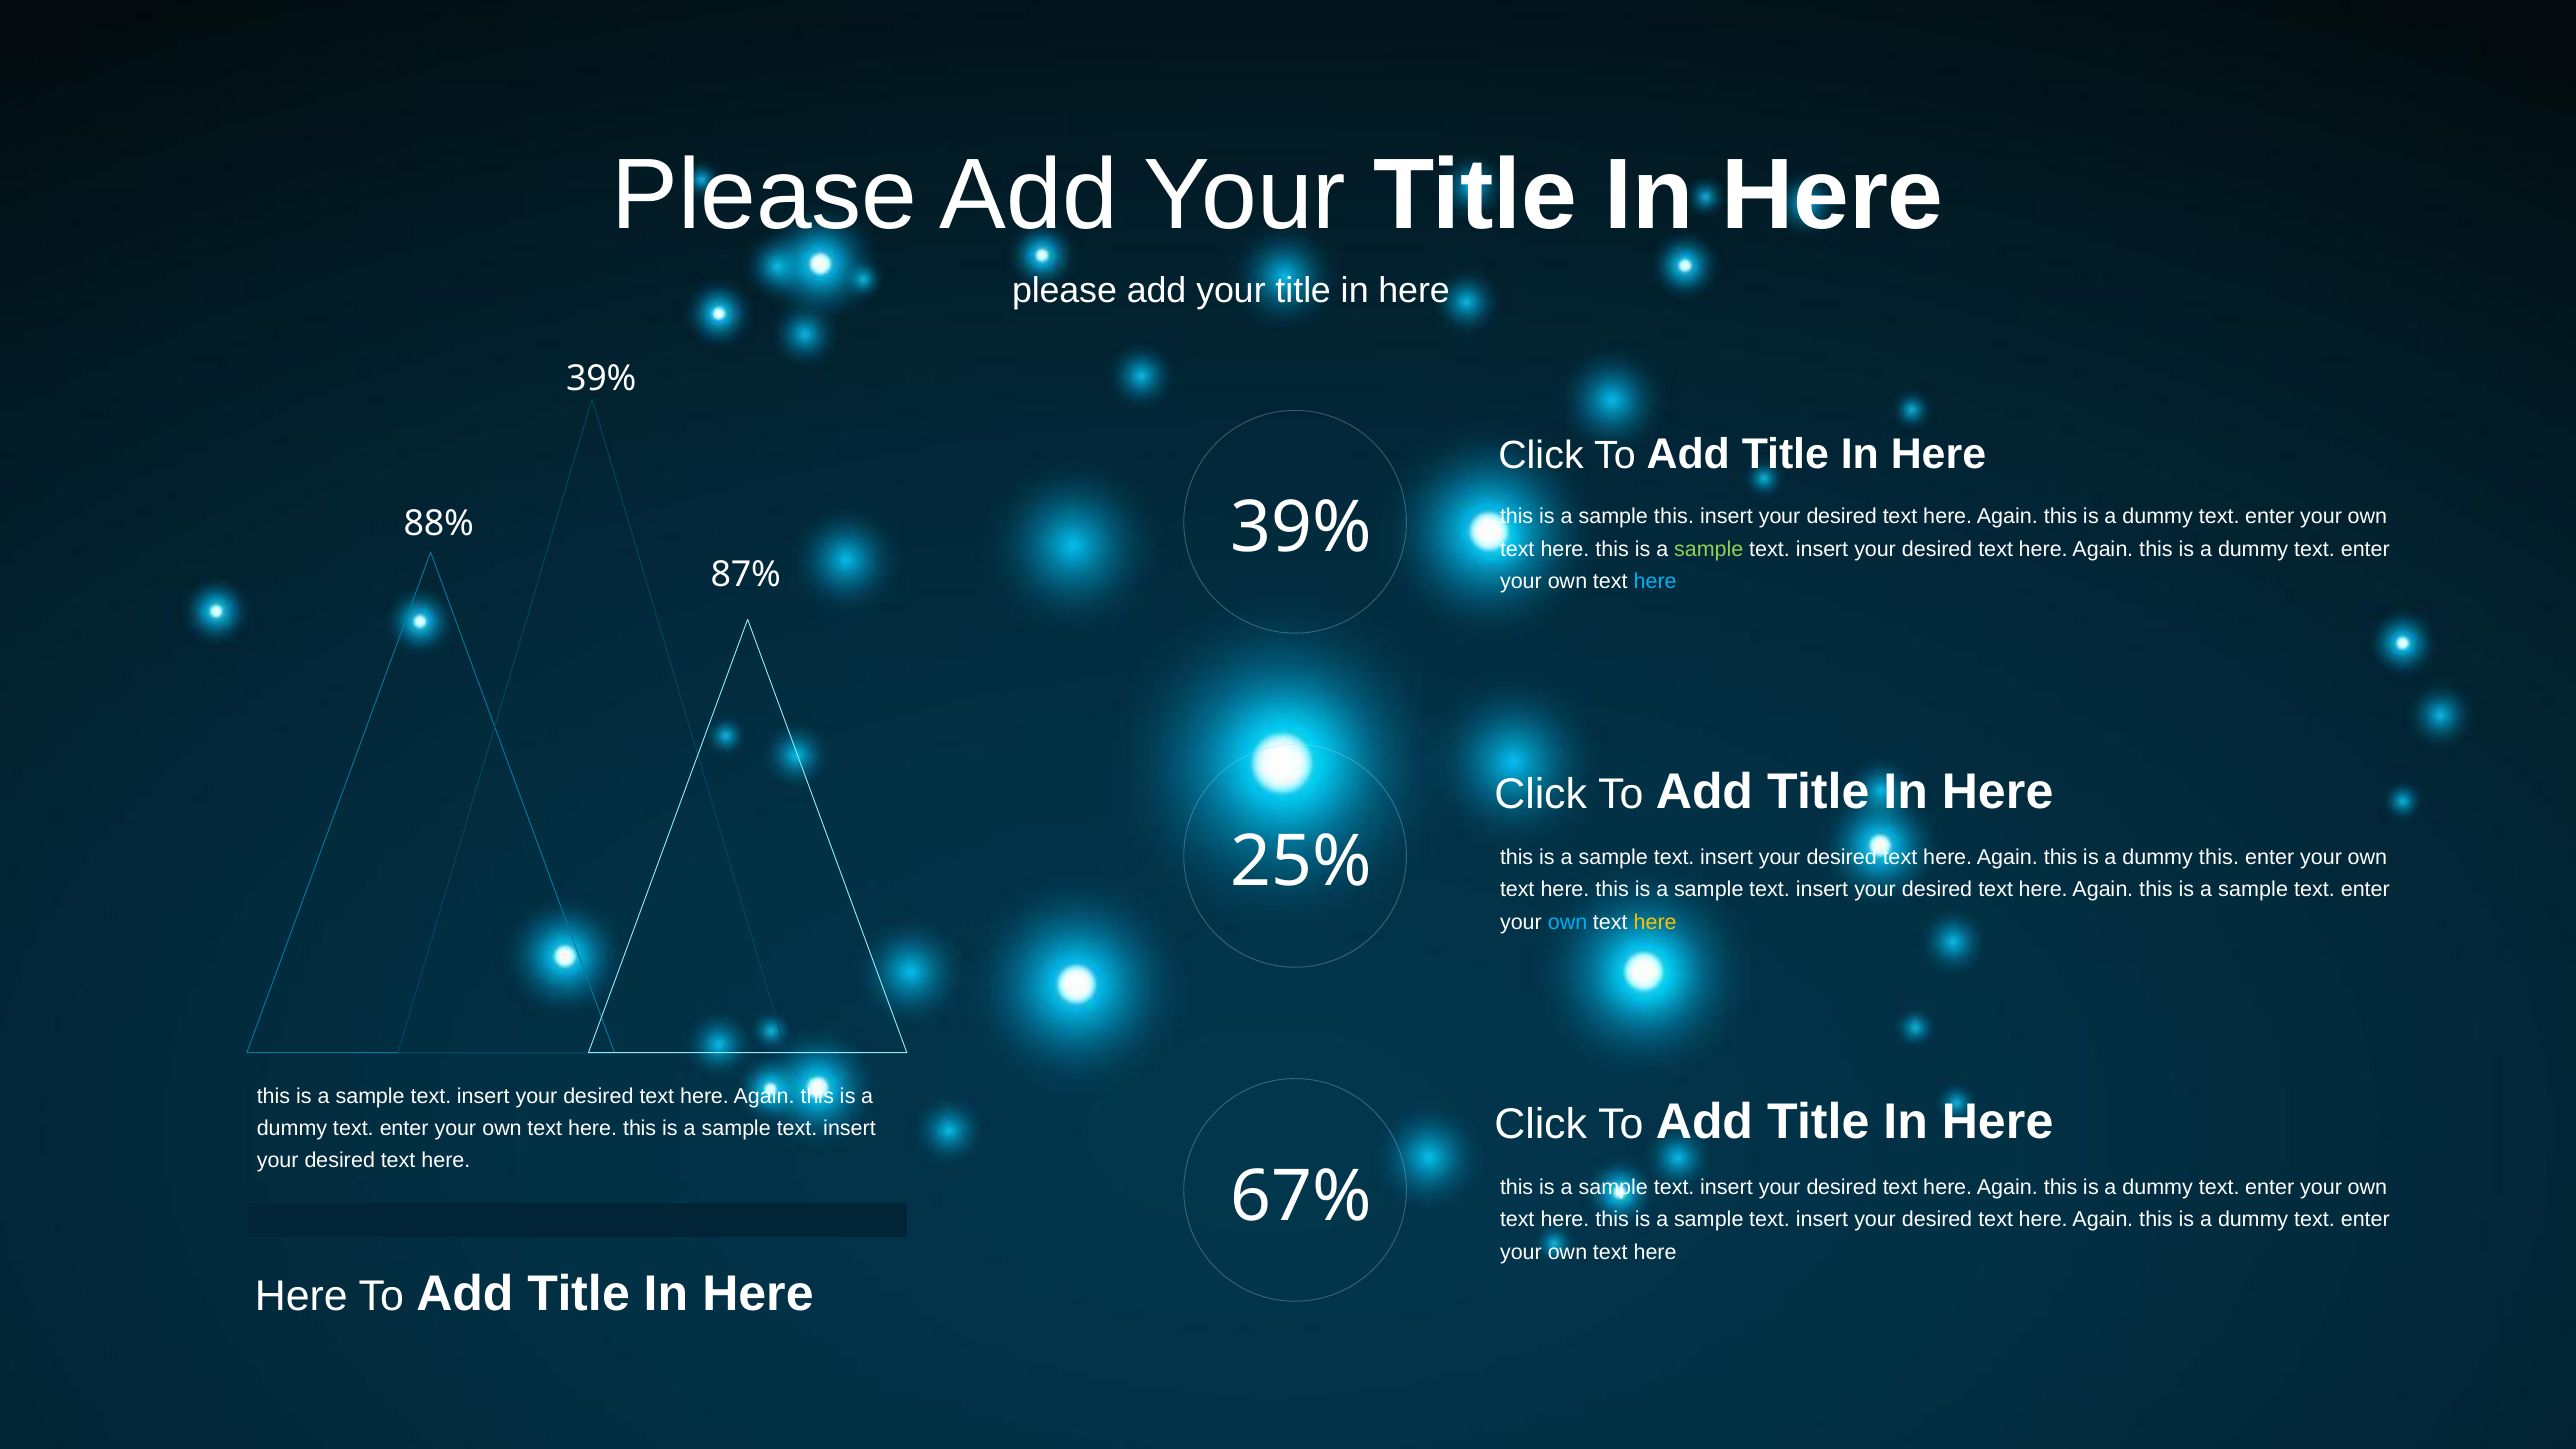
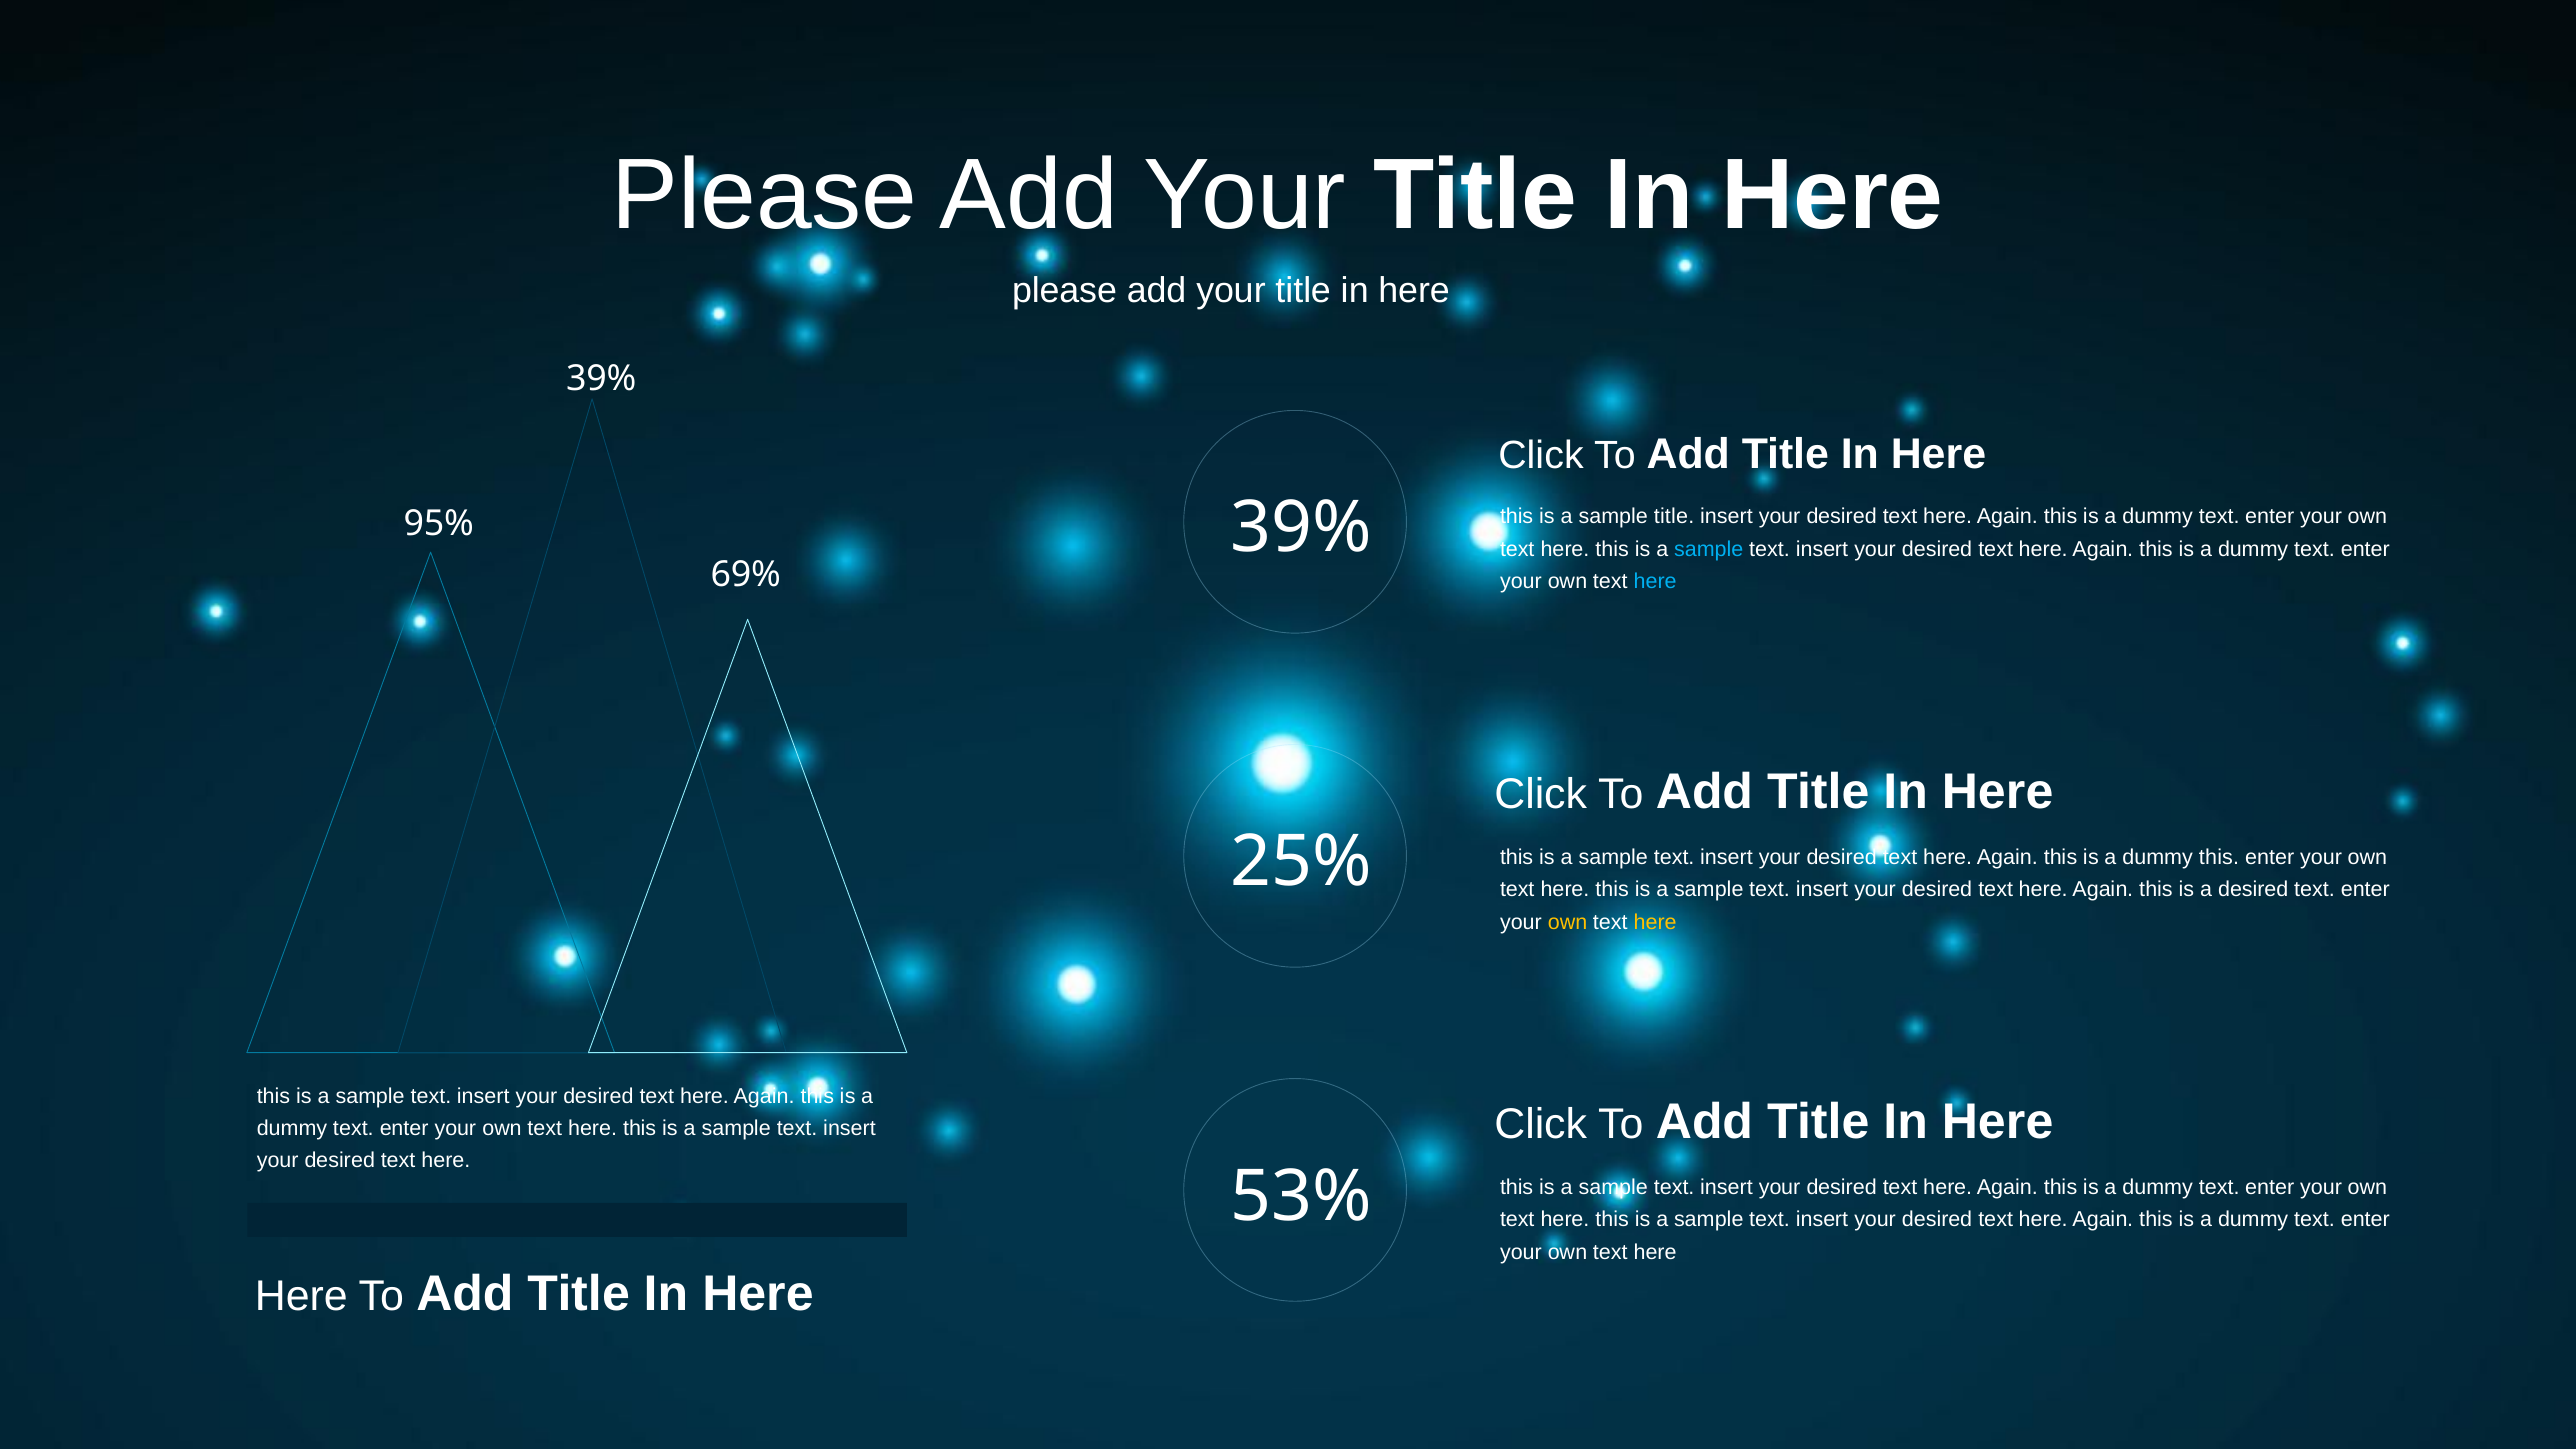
sample this: this -> title (1674, 517)
88%: 88% -> 95% (439, 524)
sample colour: light green -> light blue (1709, 549)
87%: 87% -> 69% (746, 575)
sample: sample -> desired (2253, 890)
own colour: light blue -> yellow (1568, 922)
67%: 67% -> 53% (1301, 1196)
